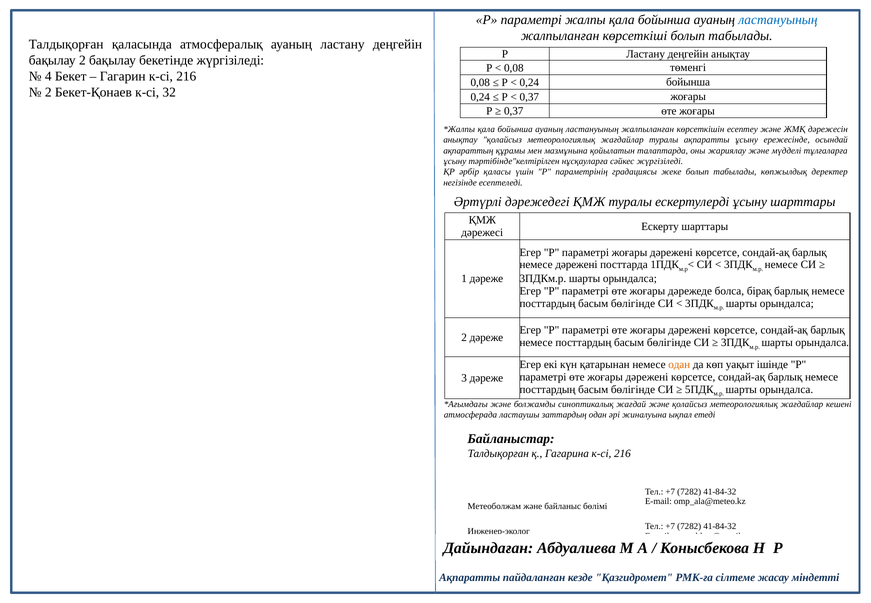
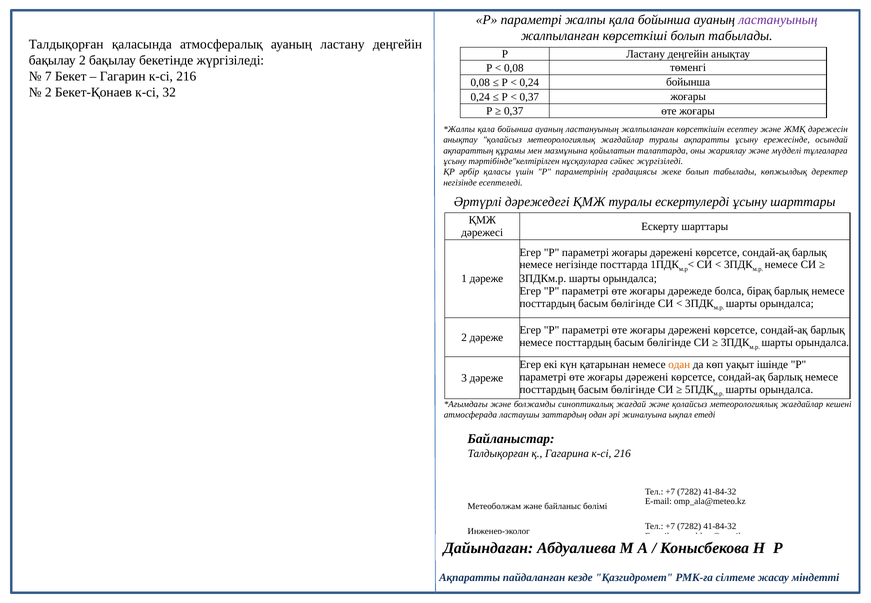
ластануының colour: blue -> purple (778, 20)
4: 4 -> 7 (48, 76)
немесе дәрежені: дәрежені -> негізінде (576, 265)
